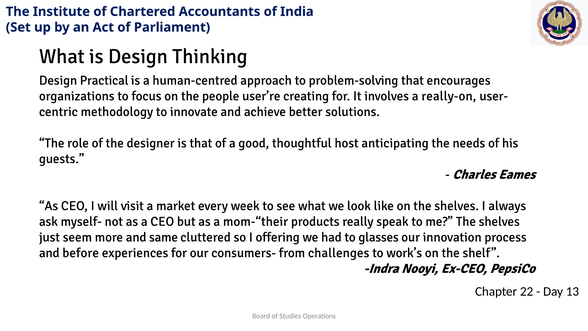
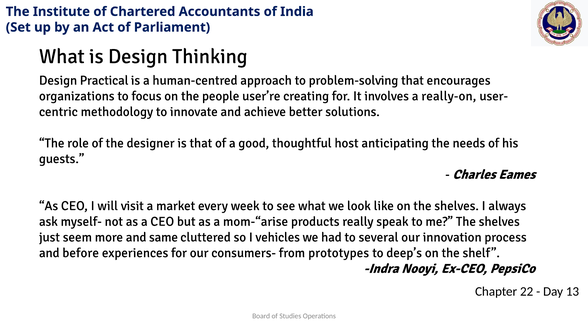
mom-“their: mom-“their -> mom-“arise (256, 221)
offering: offering -> vehicles (278, 237)
glasses: glasses -> several (378, 237)
challenges: challenges -> prototypes (339, 253)
work’s: work’s -> deep’s (404, 253)
